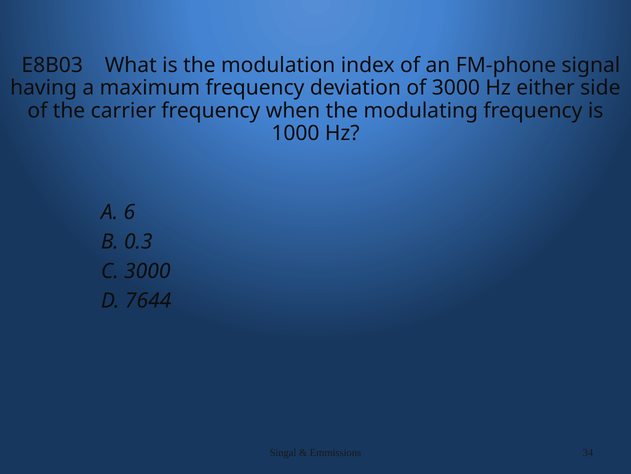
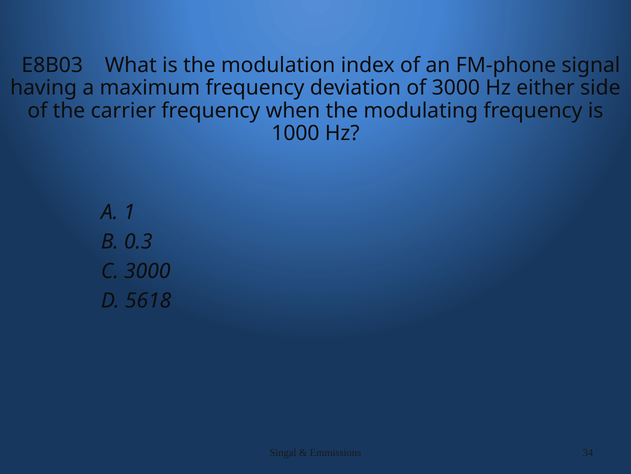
6: 6 -> 1 (129, 212)
7644: 7644 -> 5618 (148, 300)
